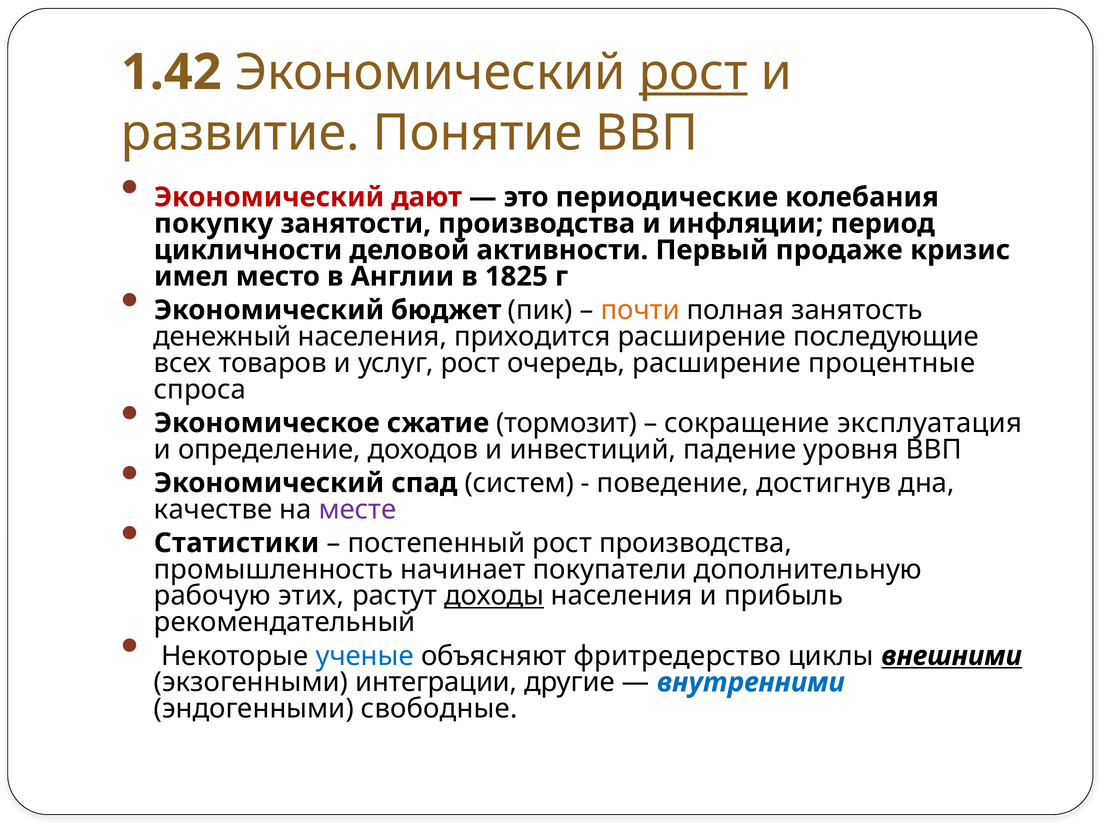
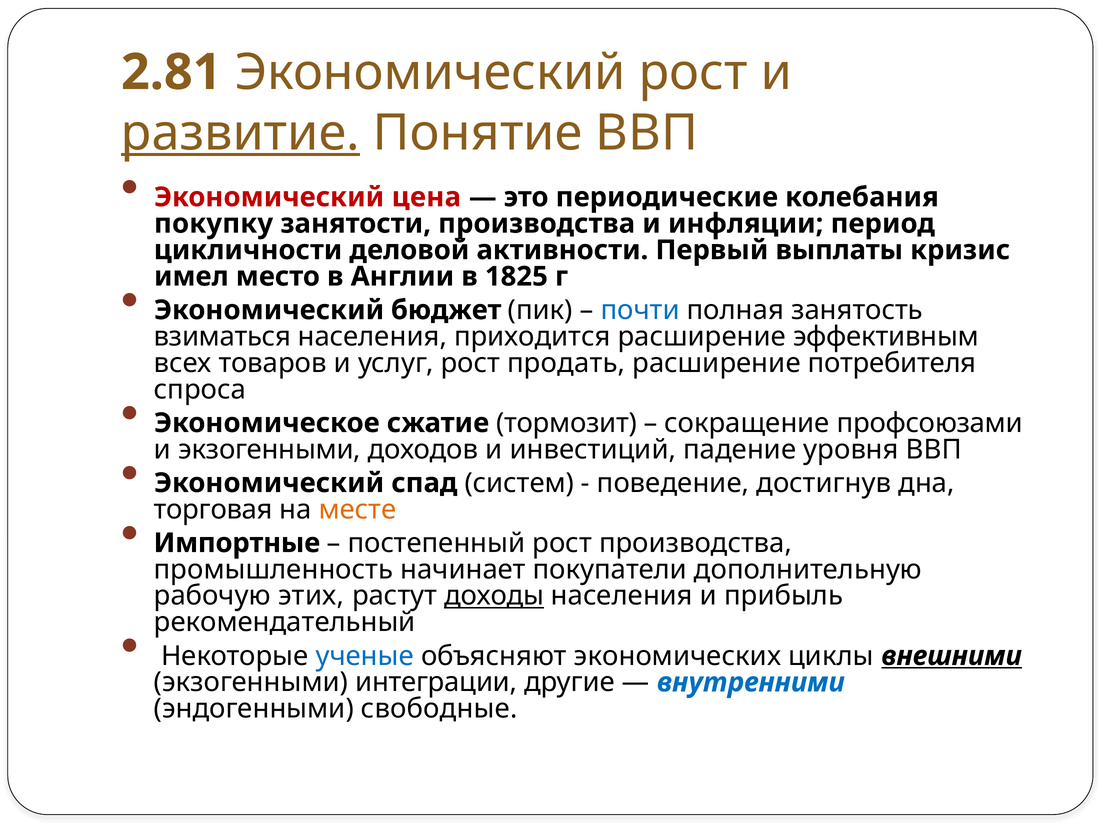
1.42: 1.42 -> 2.81 (171, 72)
рост underline: present -> none (693, 72)
развитие underline: none -> present (240, 133)
дают: дают -> цена (426, 197)
продаже: продаже -> выплаты (839, 250)
почти colour: orange -> blue (640, 310)
денежный: денежный -> взиматься (222, 336)
последующие: последующие -> эффективным (886, 336)
очередь: очередь -> продать (566, 363)
процентные: процентные -> потребителя (892, 363)
эксплуатация: эксплуатация -> профсоюзами (930, 423)
и определение: определение -> экзогенными (269, 449)
качестве: качестве -> торговая (213, 509)
месте colour: purple -> orange (358, 509)
Статистики: Статистики -> Импортные (237, 543)
фритредерство: фритредерство -> экономических (677, 656)
